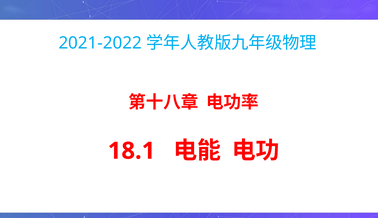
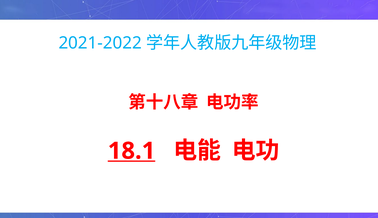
18.1 underline: none -> present (132, 151)
